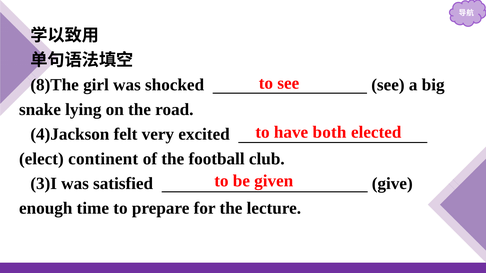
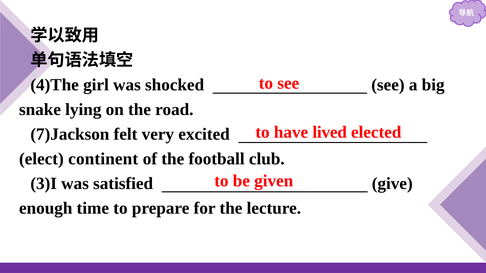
8)The: 8)The -> 4)The (55, 85)
both: both -> lived (330, 132)
4)Jackson: 4)Jackson -> 7)Jackson (70, 134)
